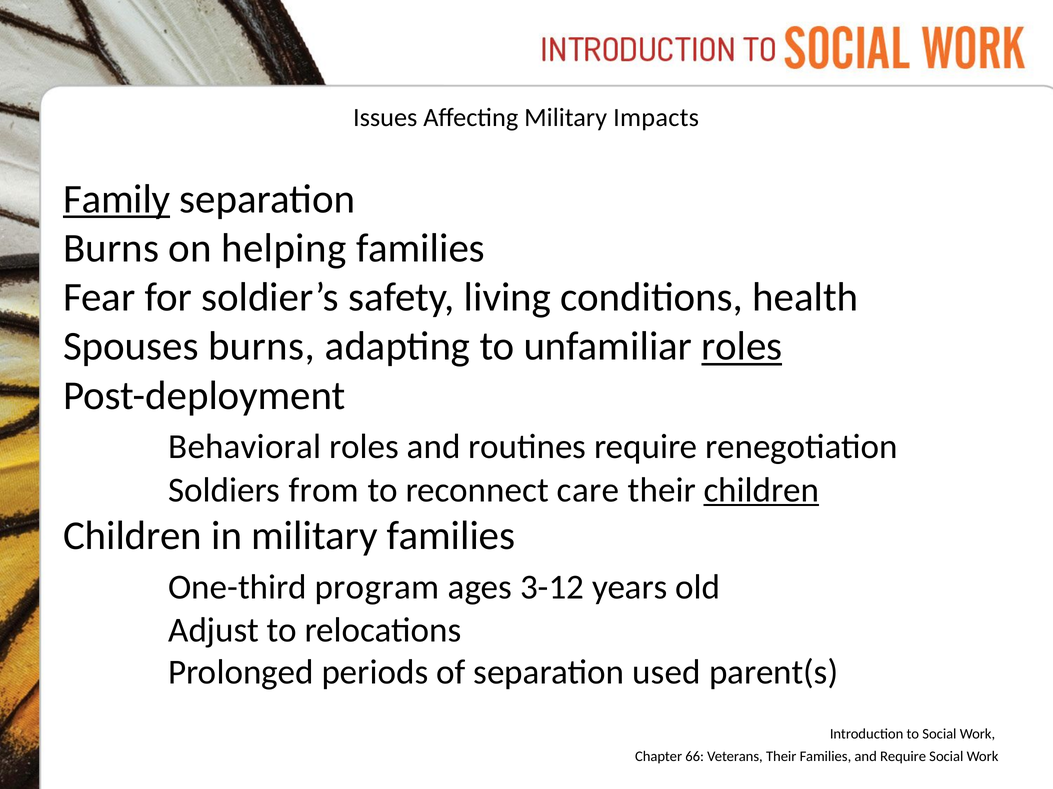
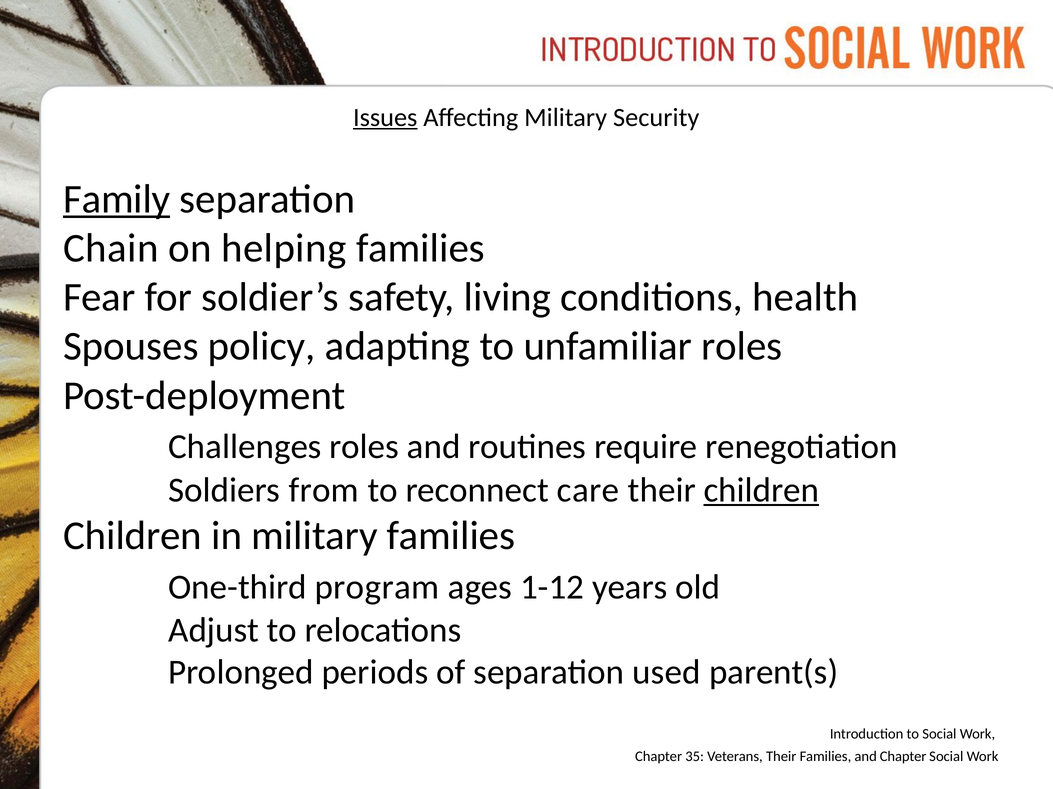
Issues underline: none -> present (385, 118)
Impacts: Impacts -> Security (656, 118)
Burns: Burns -> Chain (111, 248)
Spouses burns: burns -> policy (262, 347)
roles underline: present -> none (742, 347)
Behavioral: Behavioral -> Challenges (245, 447)
3-12: 3-12 -> 1-12 (552, 588)
66: 66 -> 35 (695, 757)
and Require: Require -> Chapter (903, 757)
